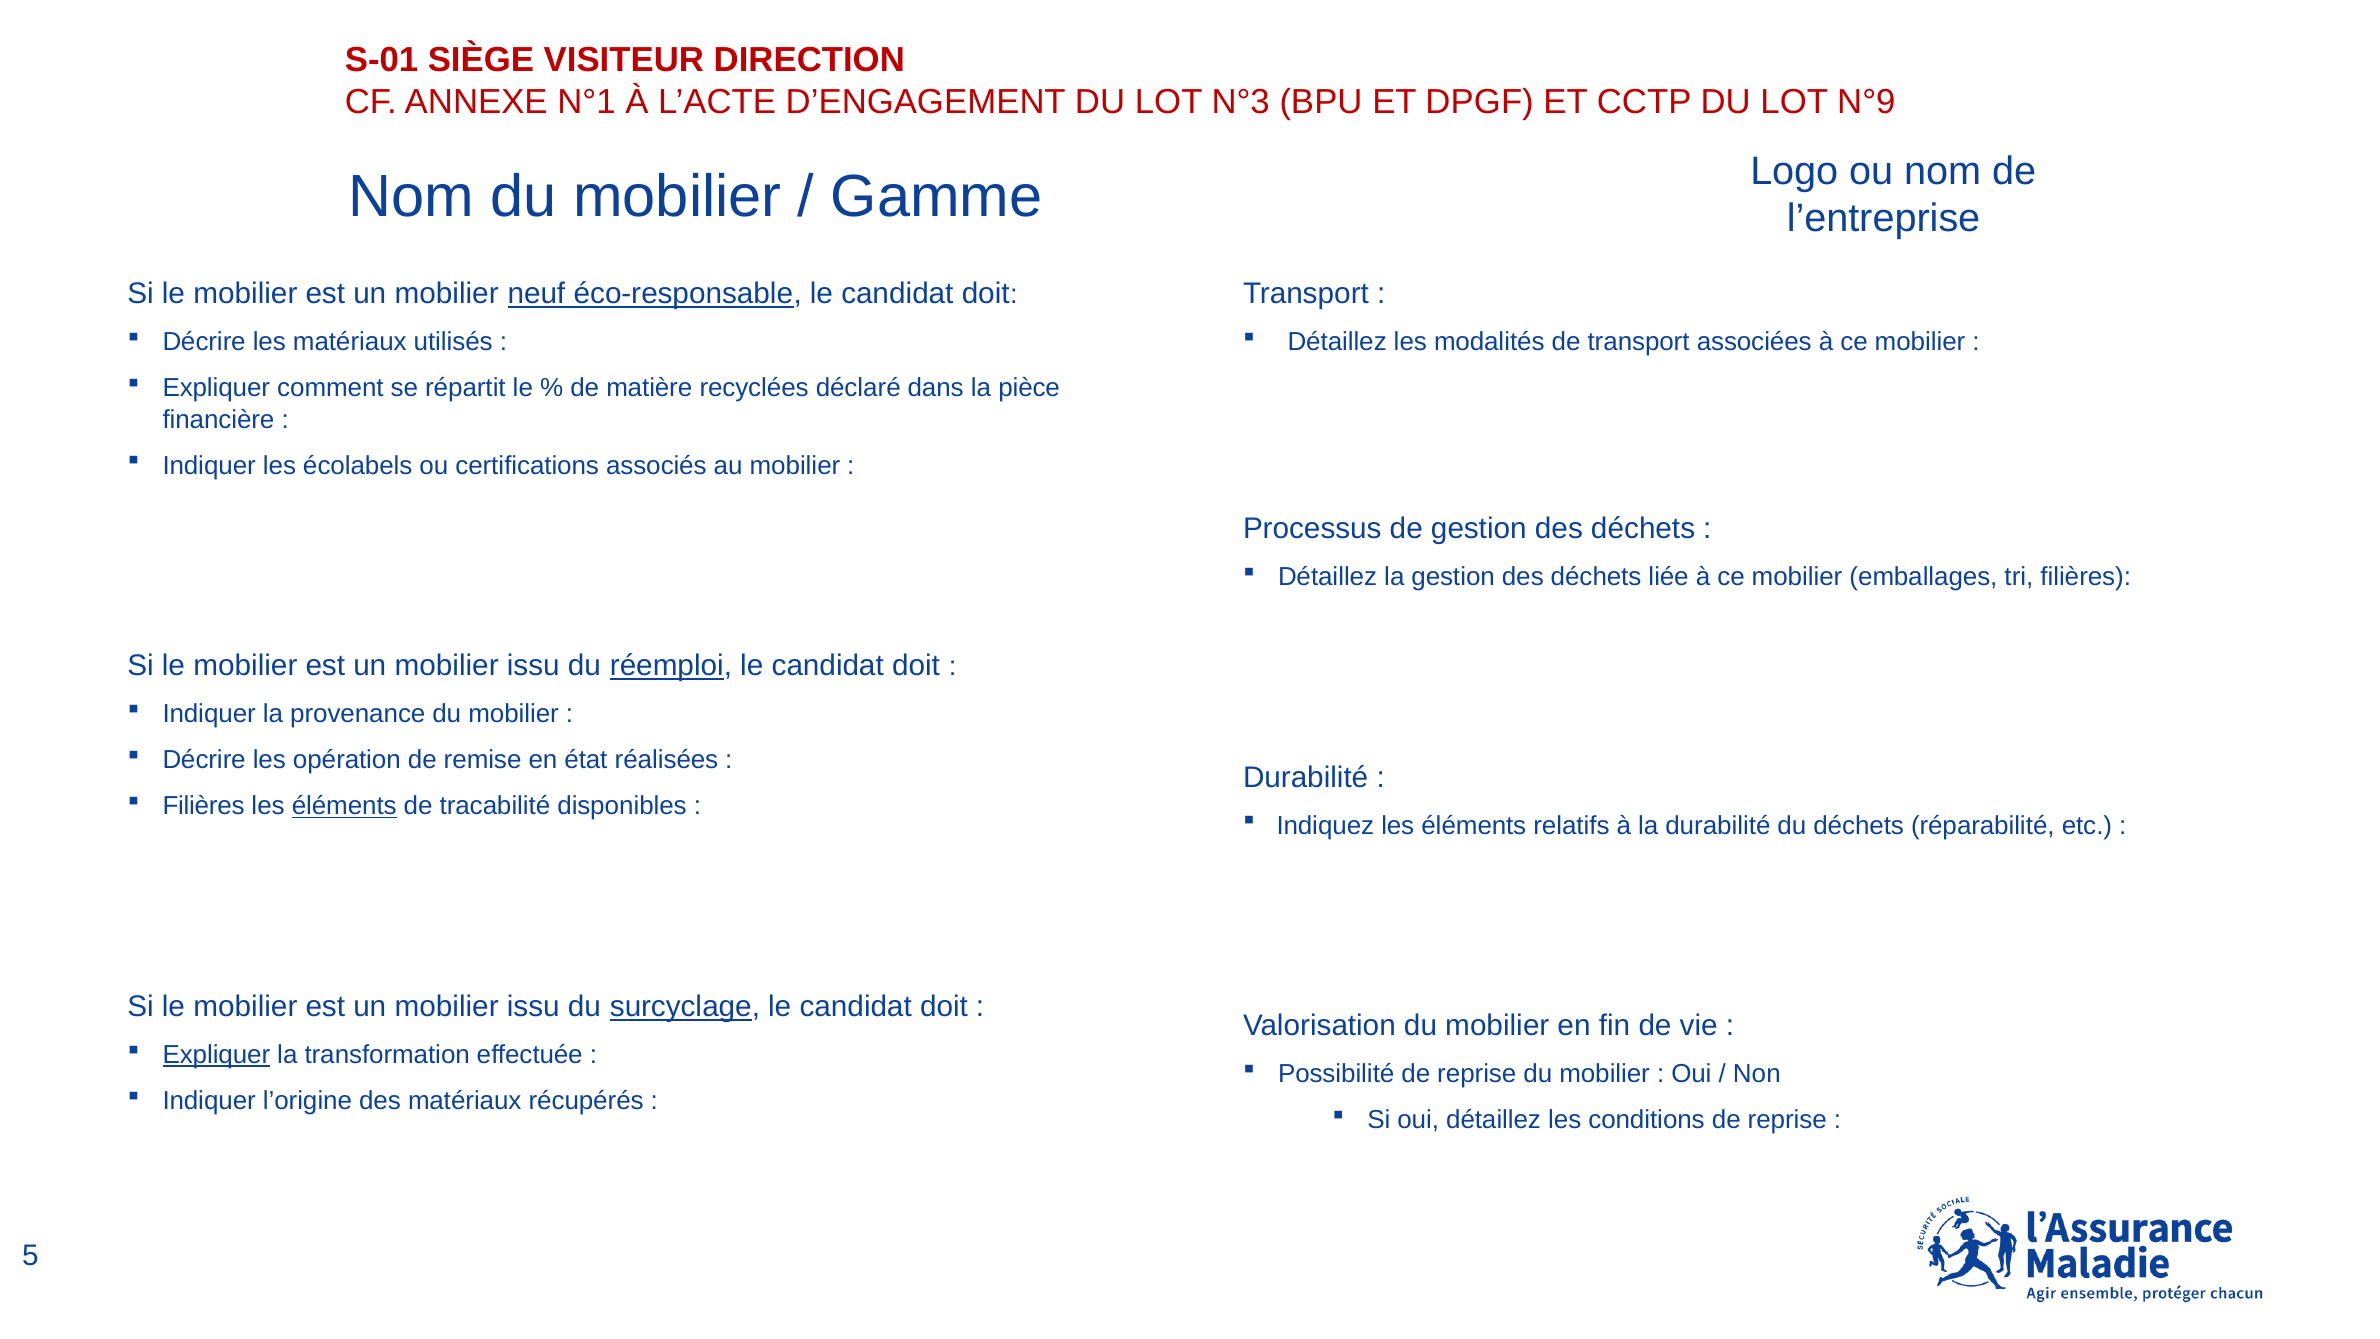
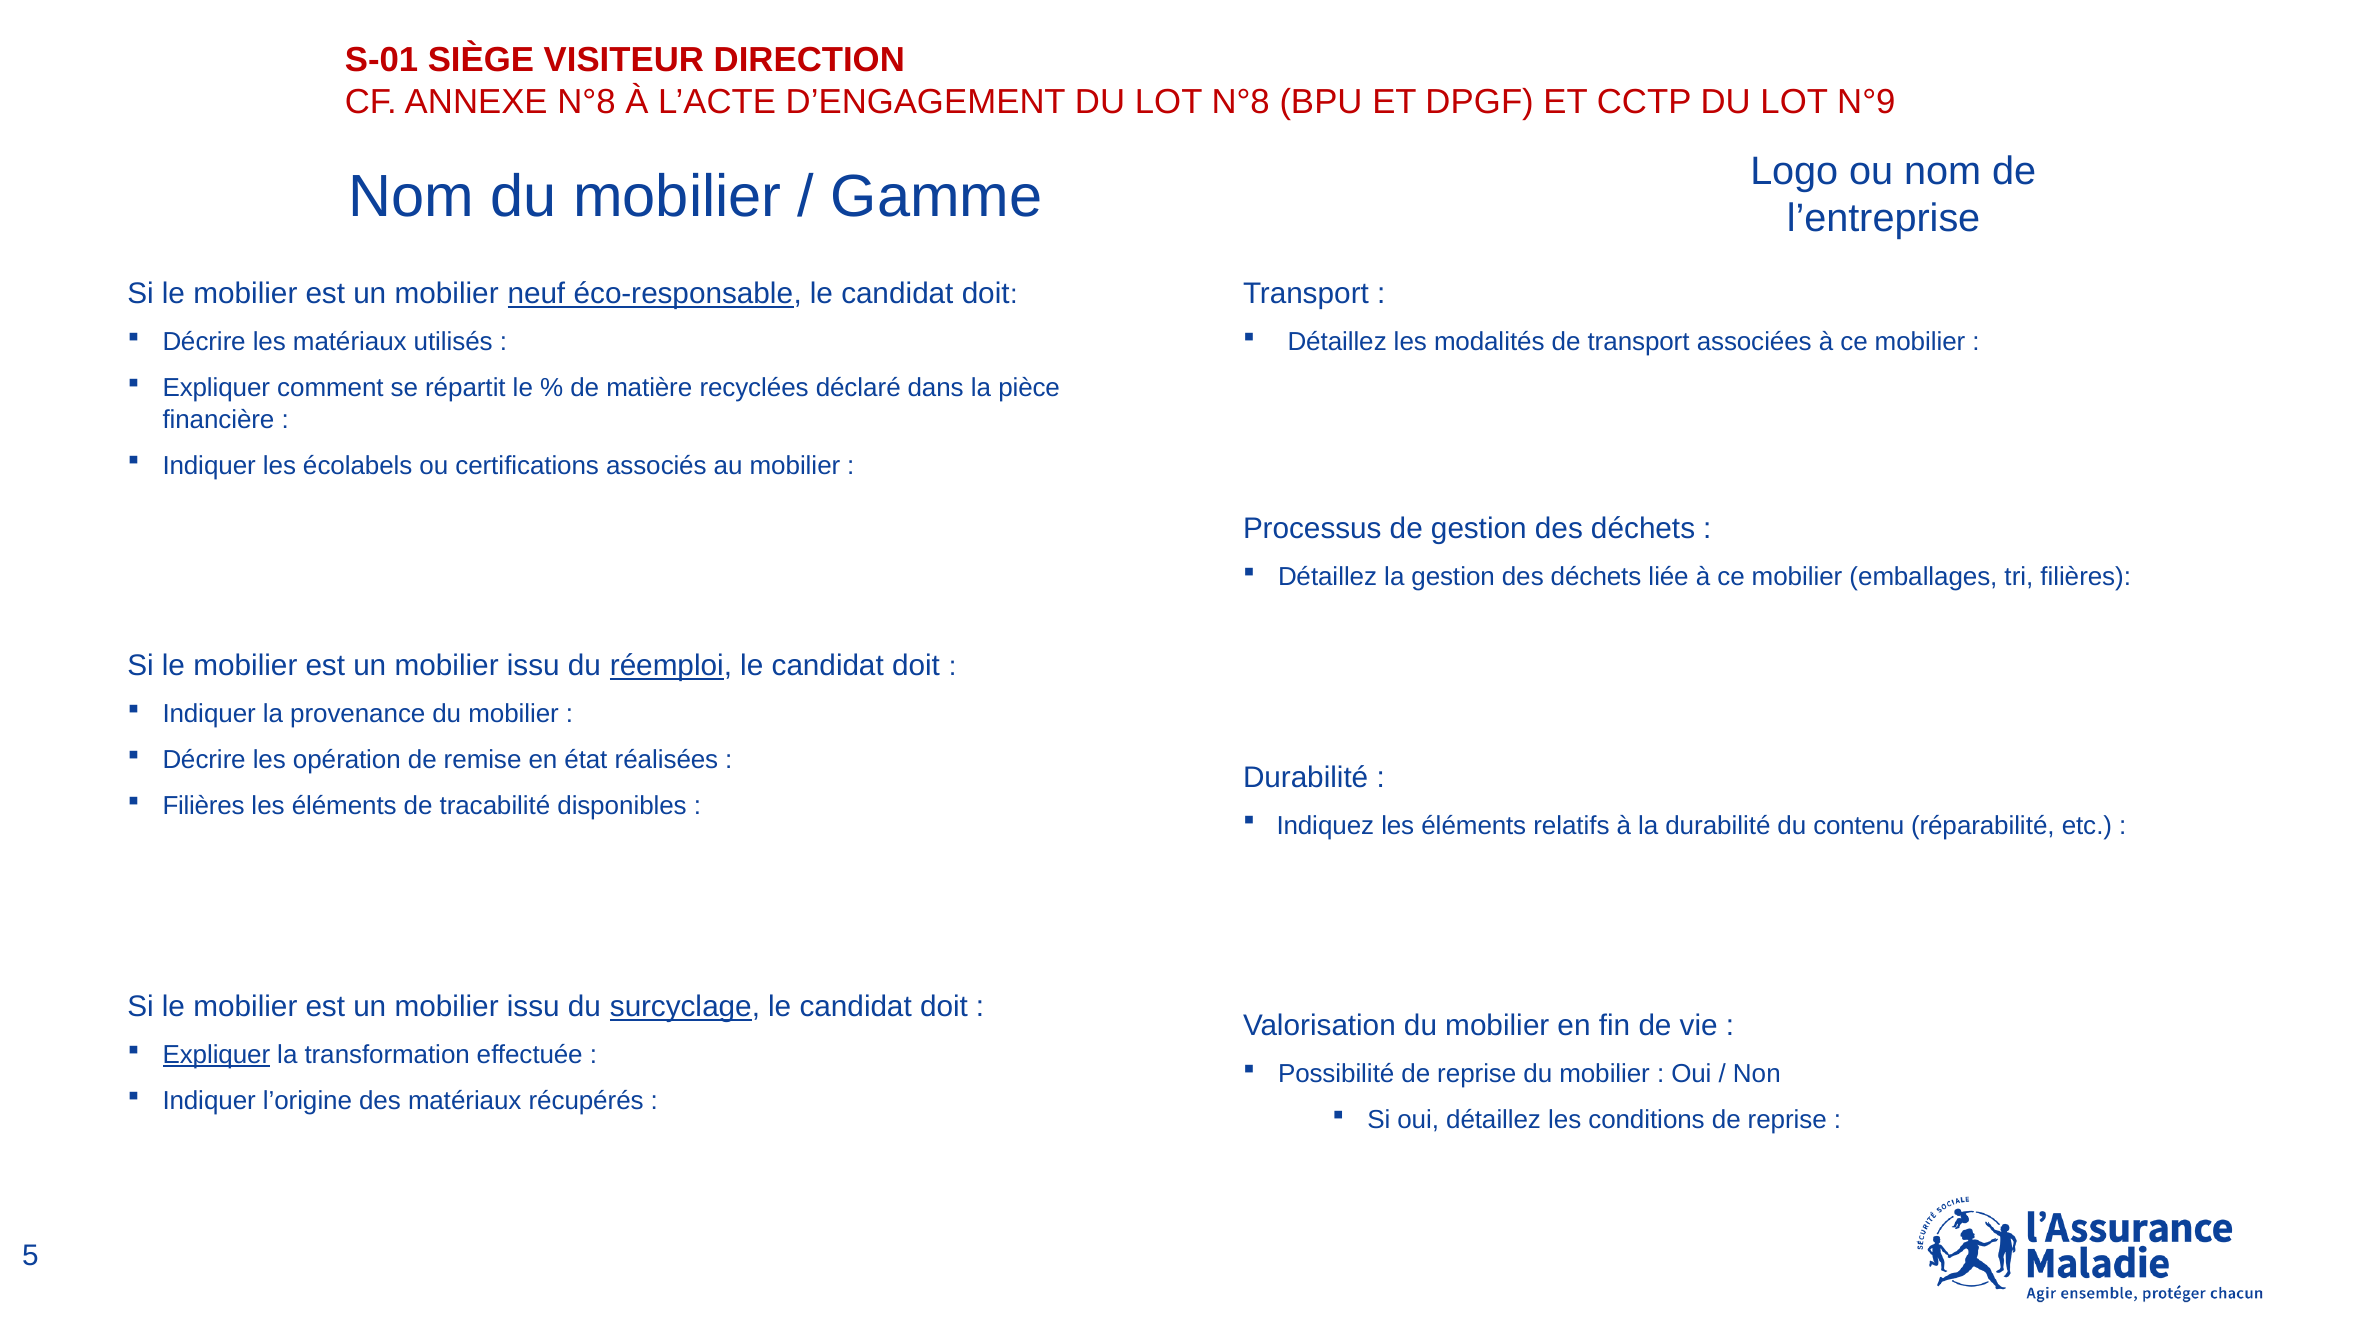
ANNEXE N°1: N°1 -> N°8 (587, 102)
LOT N°3: N°3 -> N°8 (1241, 102)
éléments underline: present -> none (344, 806)
du déchets: déchets -> contenu (1859, 826)
